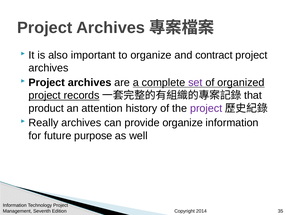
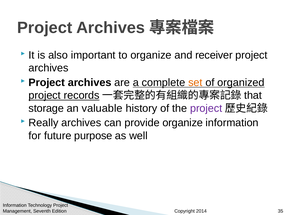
contract: contract -> receiver (214, 55)
set colour: purple -> orange (195, 82)
product: product -> storage (46, 108)
attention: attention -> valuable (102, 108)
